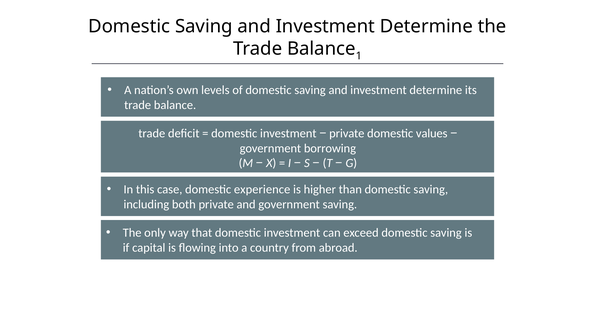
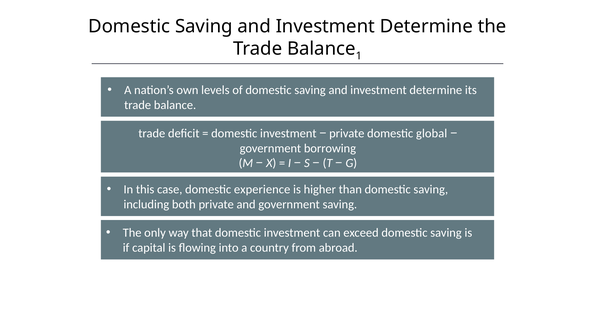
values: values -> global (432, 133)
